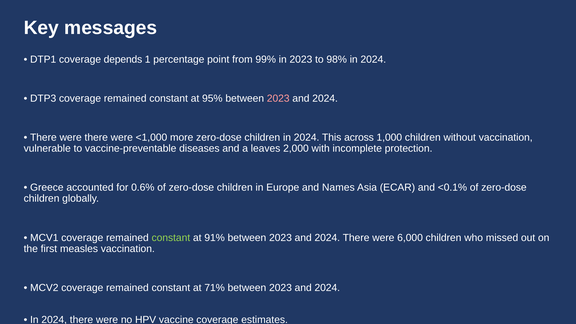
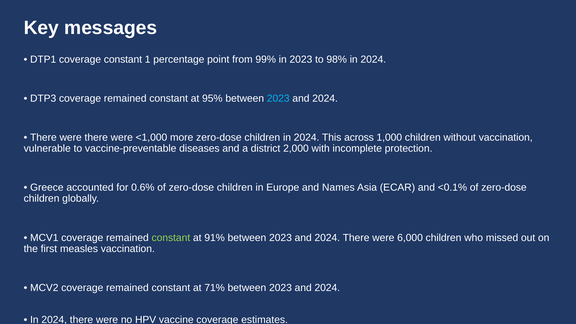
coverage depends: depends -> constant (123, 59)
2023 colour: pink -> light blue (278, 98)
leaves: leaves -> district (266, 149)
